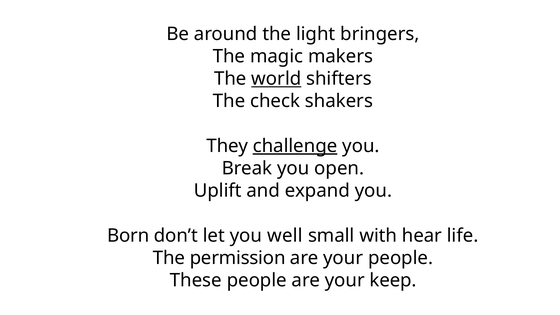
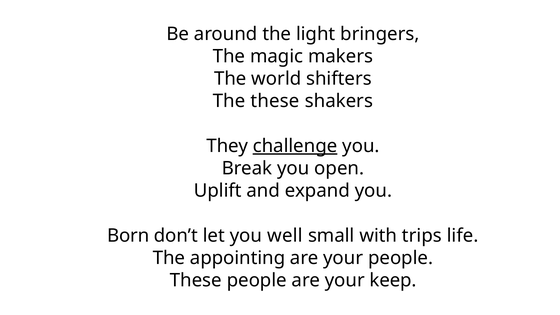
world underline: present -> none (276, 79)
The check: check -> these (275, 101)
hear: hear -> trips (422, 236)
permission: permission -> appointing (238, 258)
